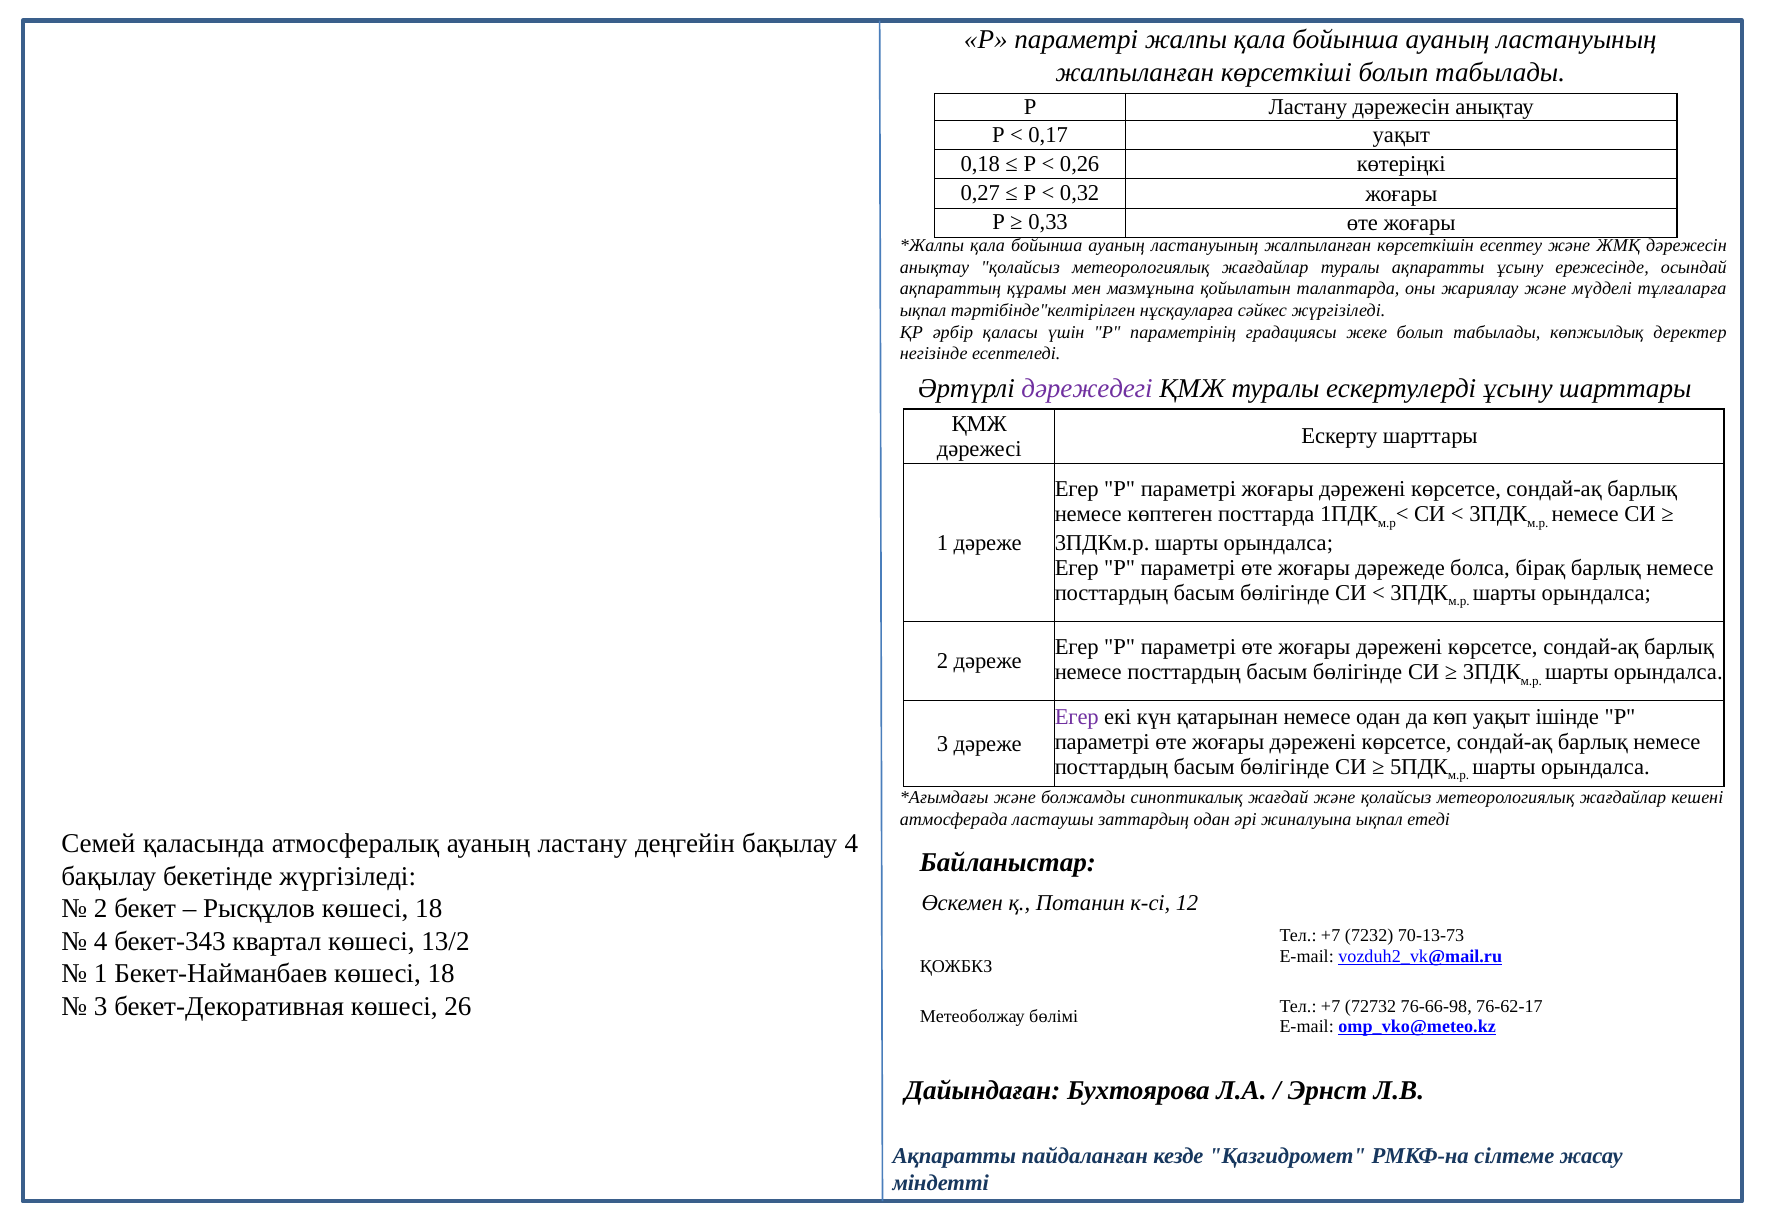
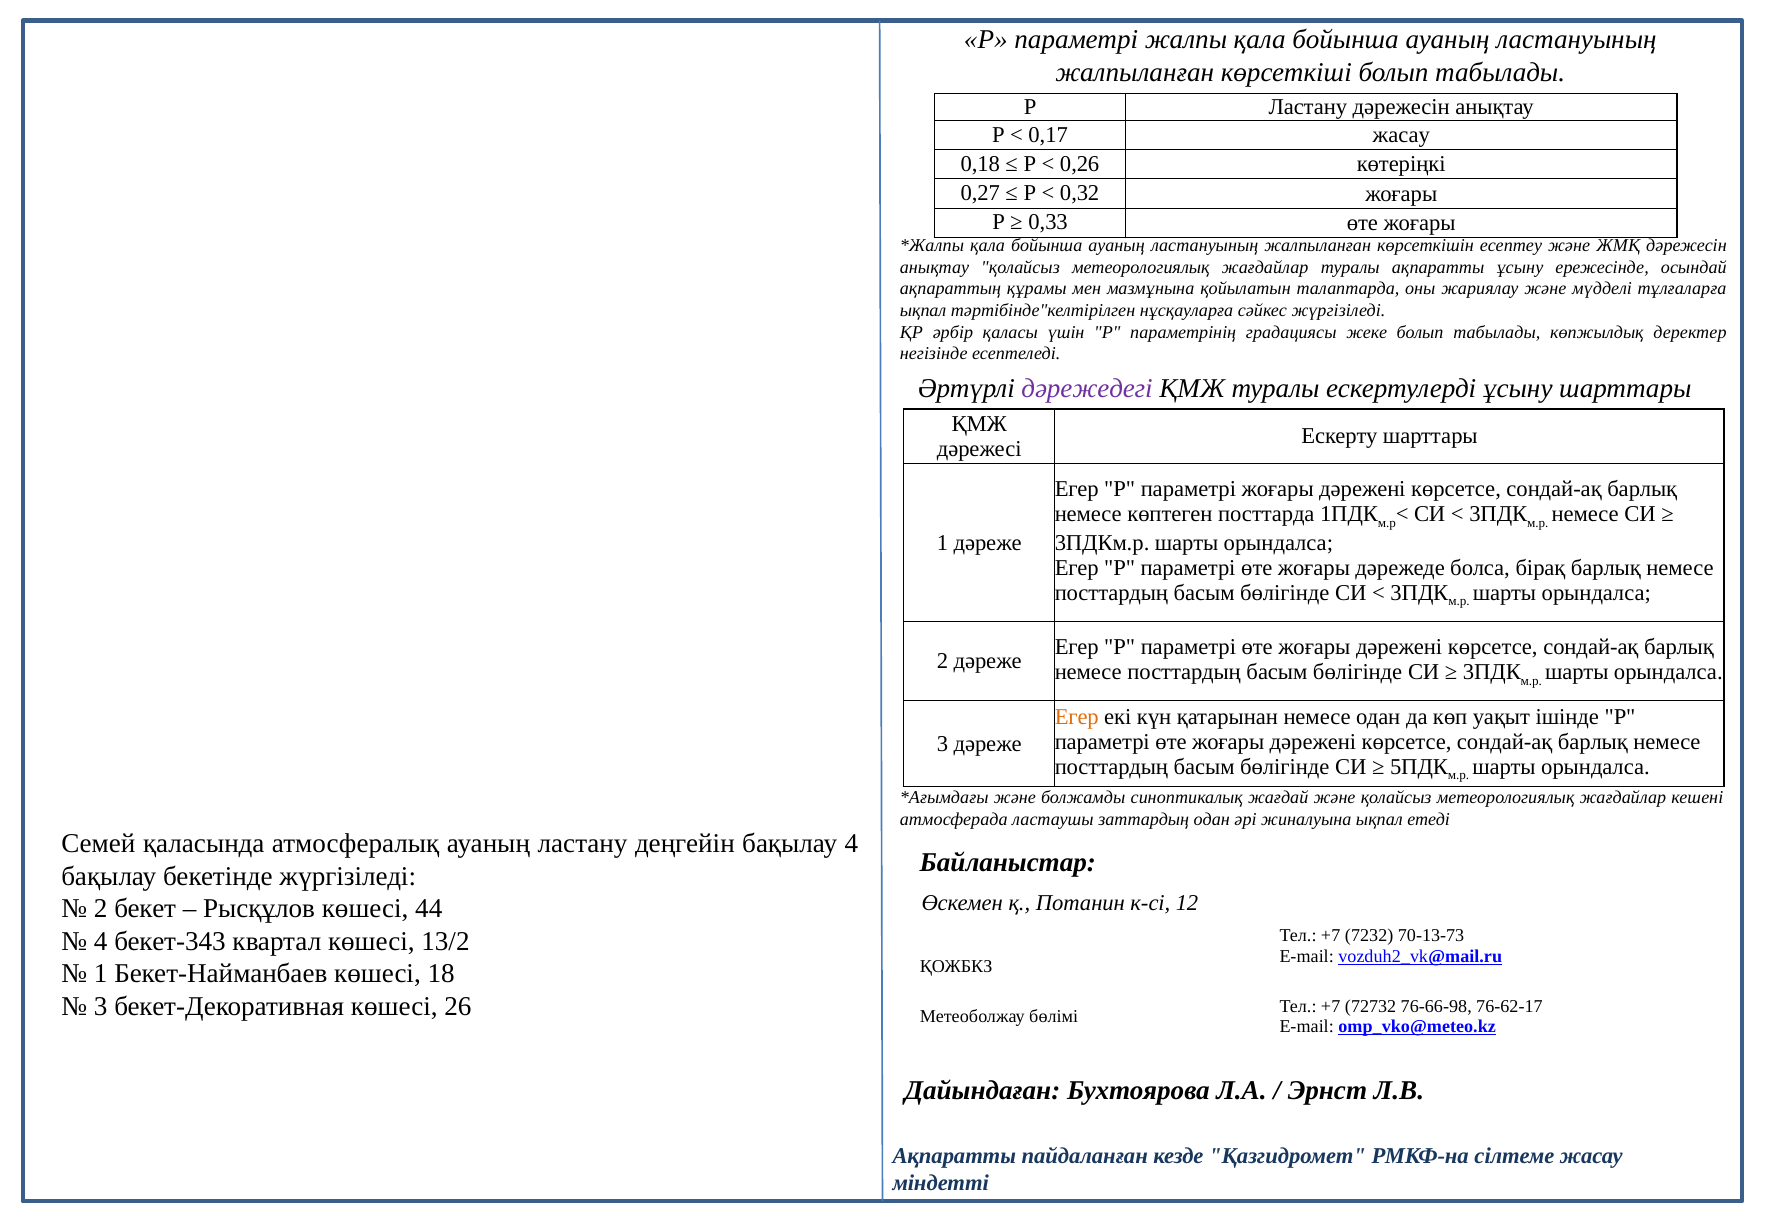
0,17 уақыт: уақыт -> жасау (1401, 135)
Егер colour: purple -> orange (1077, 717)
Рысқұлов көшесі 18: 18 -> 44 (429, 909)
